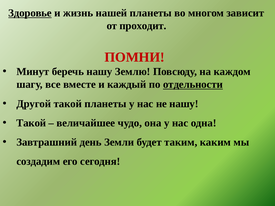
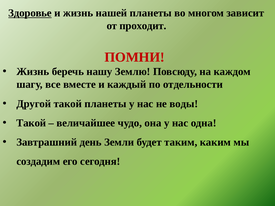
Минут: Минут -> Жизнь (33, 72)
отдельности underline: present -> none (193, 85)
не нашу: нашу -> воды (184, 104)
